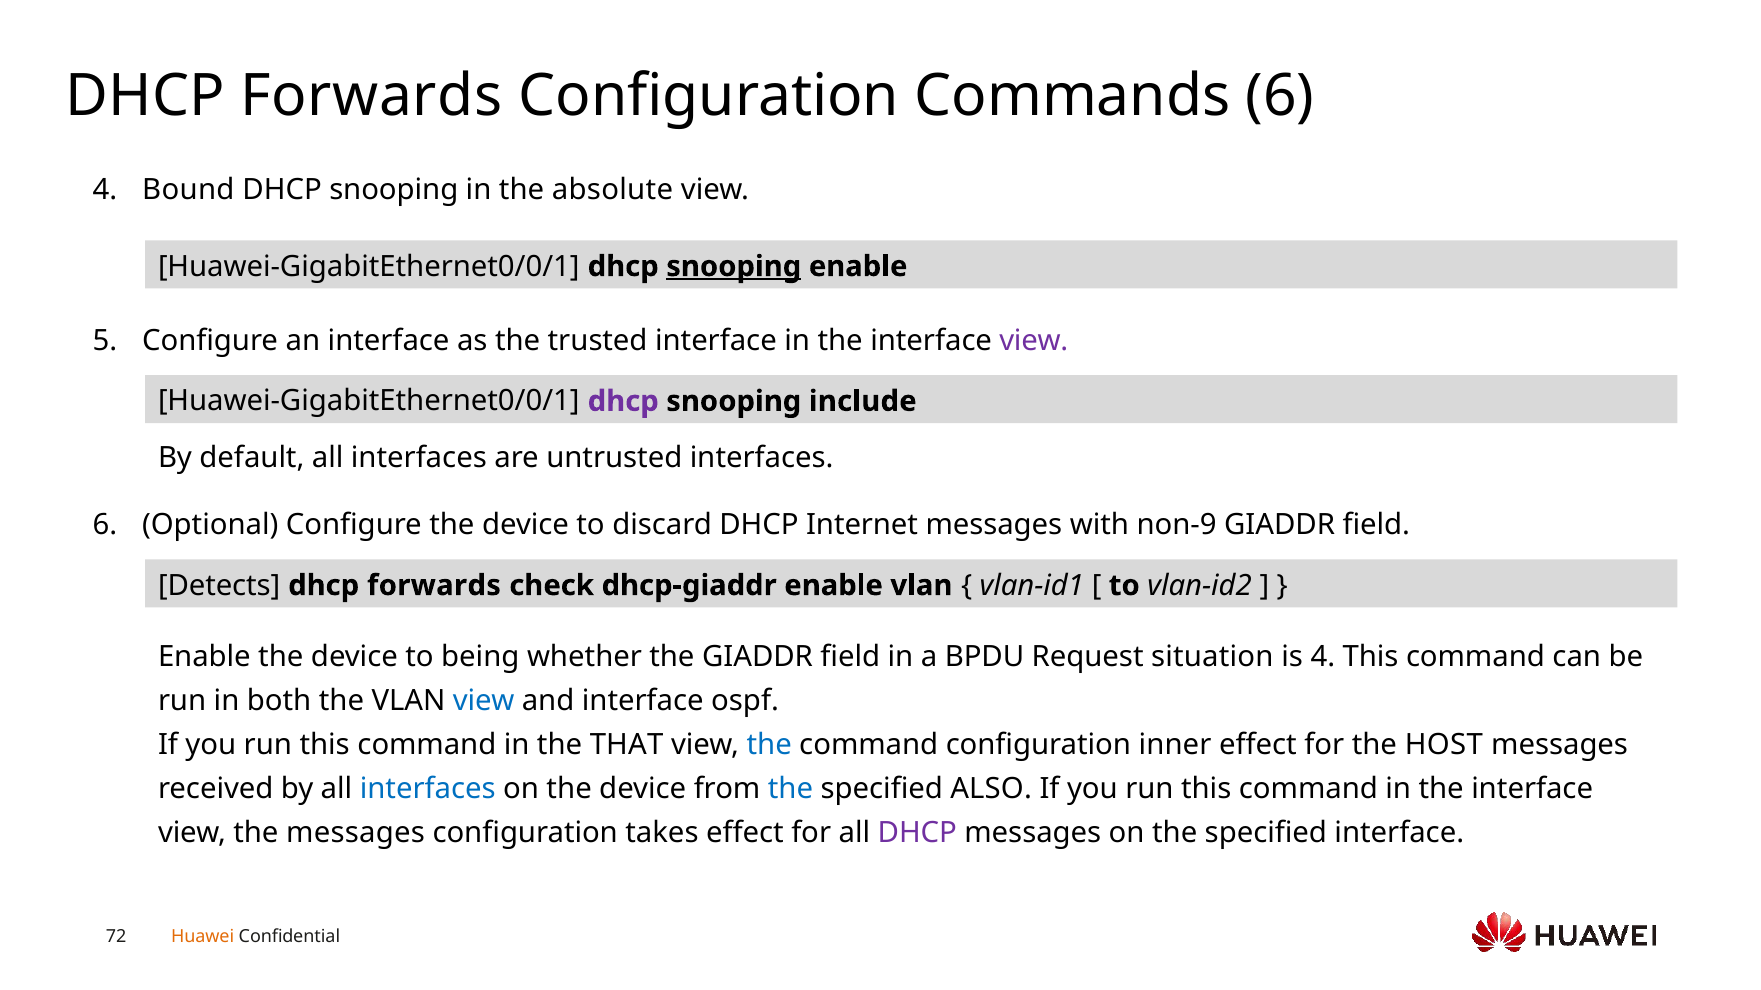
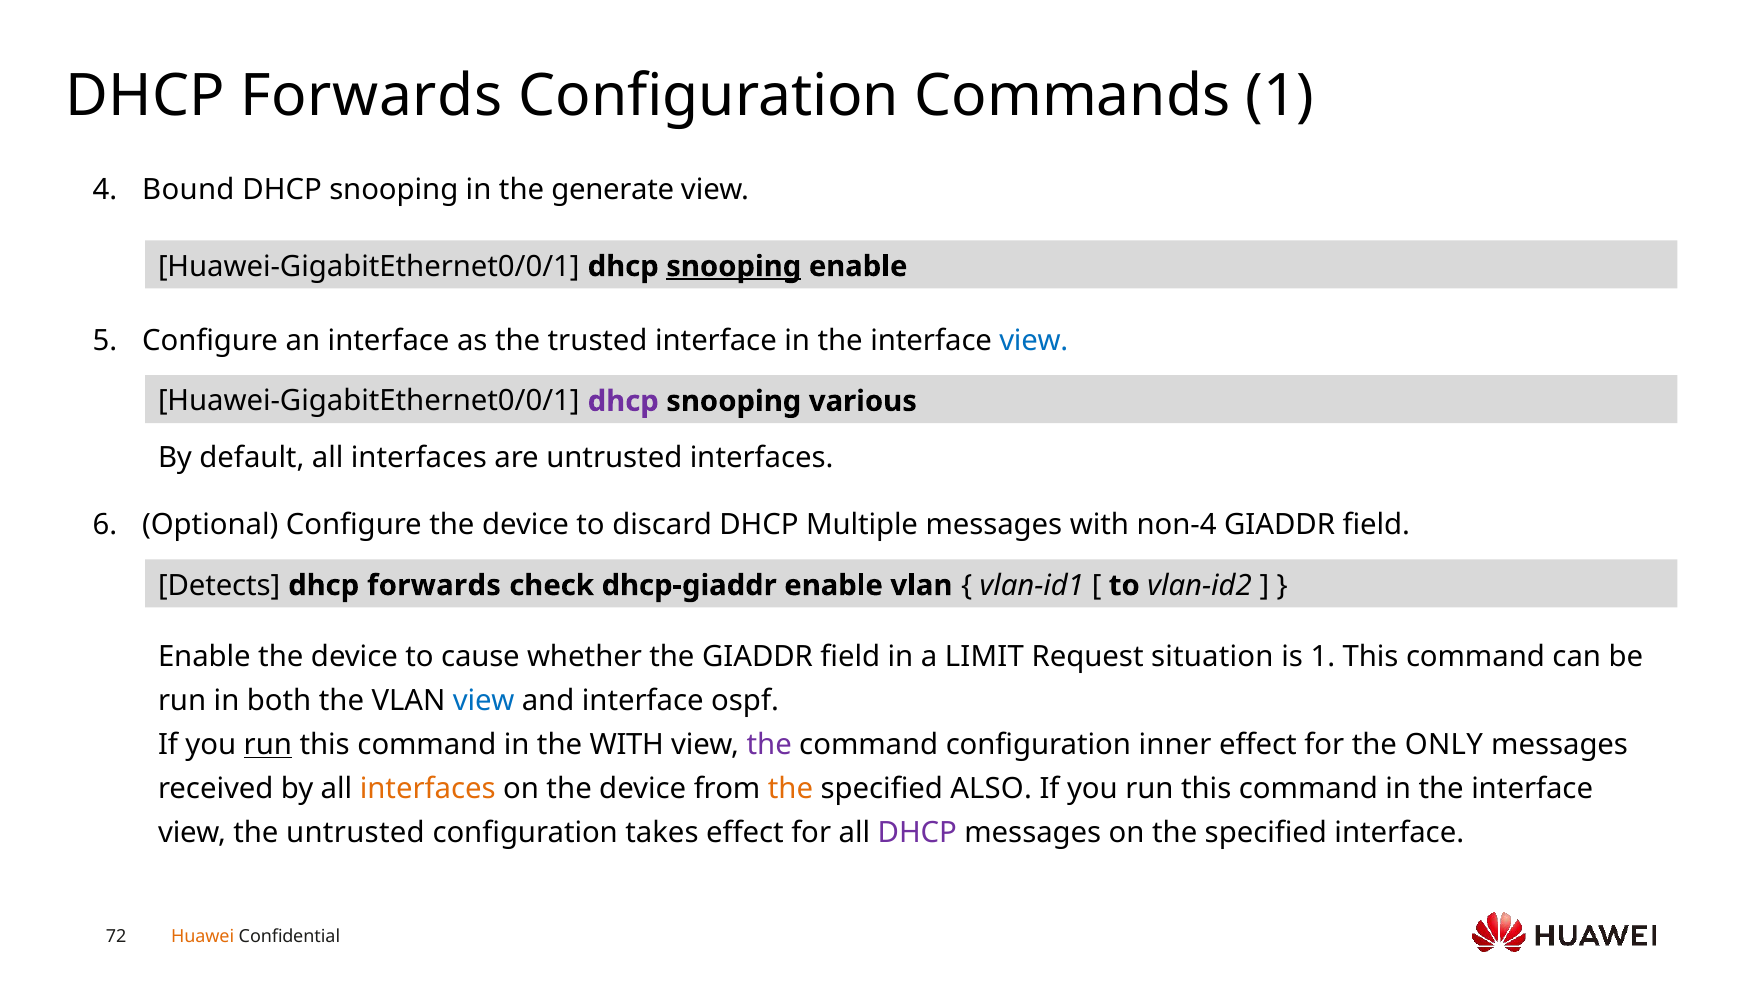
Commands 6: 6 -> 1 (1280, 96)
absolute: absolute -> generate (613, 190)
view colour: purple -> blue (1034, 341)
include: include -> various (863, 401)
Internet: Internet -> Multiple (862, 525)
non-9: non-9 -> non-4 (1177, 525)
being: being -> cause (480, 657)
BPDU: BPDU -> LIMIT (984, 657)
is 4: 4 -> 1 (1323, 657)
run underline: none -> present (268, 745)
the THAT: THAT -> WITH (627, 745)
the colour: blue -> purple (769, 745)
HOST: HOST -> ONLY (1444, 745)
interfaces colour: blue -> orange (428, 789)
the colour: blue -> orange (790, 789)
the messages: messages -> untrusted (355, 833)
